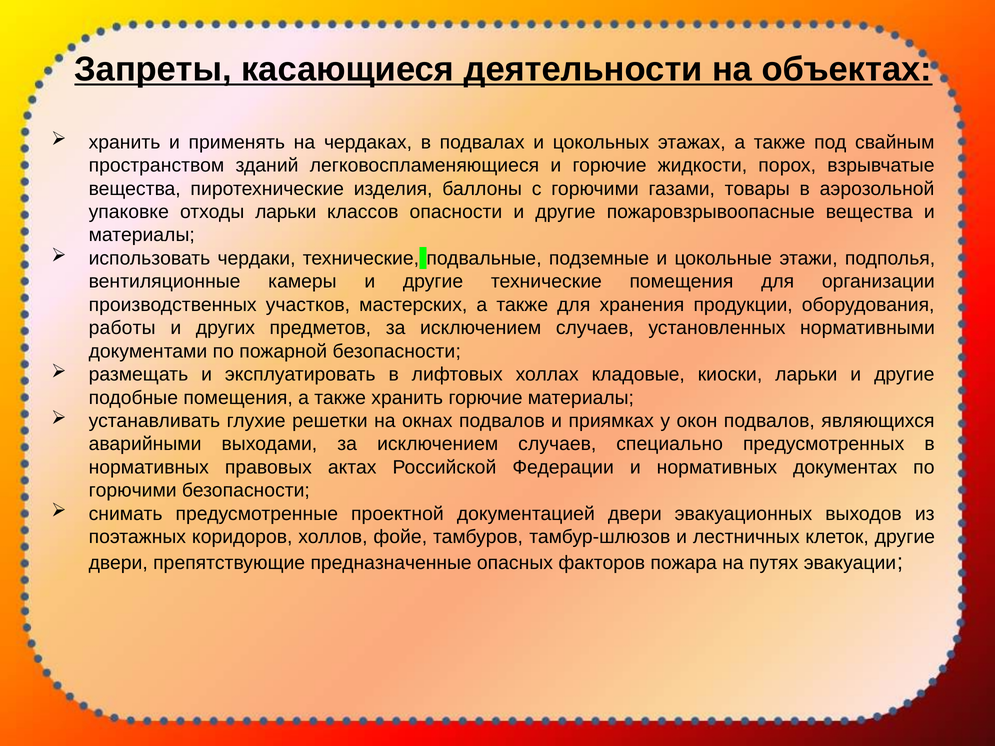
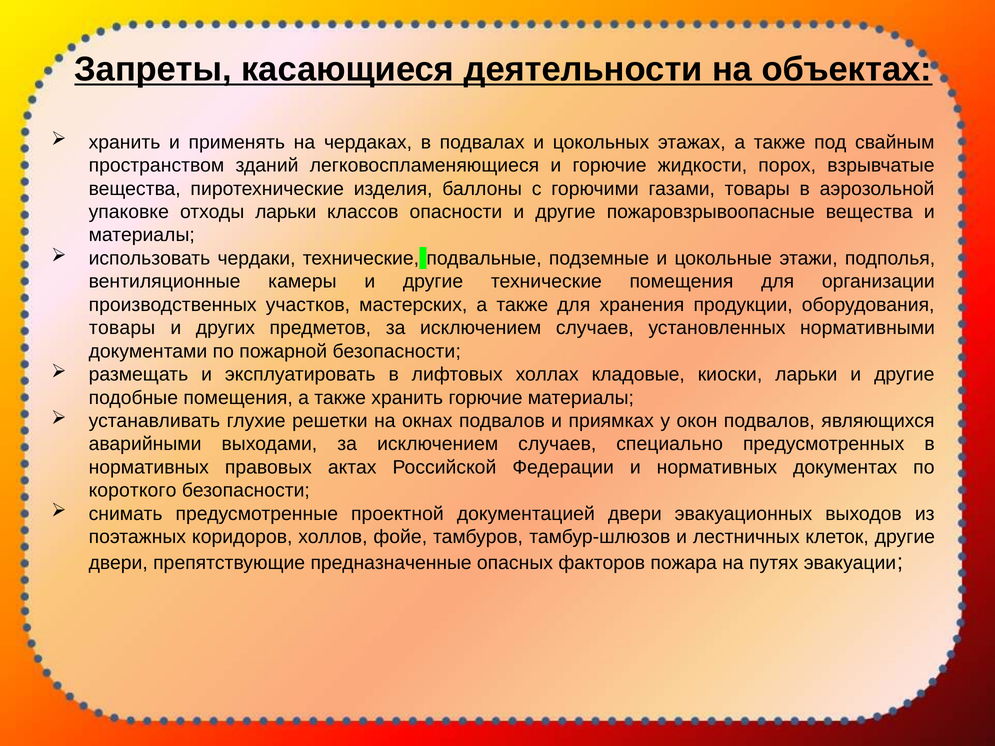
работы: работы -> товары (122, 328)
горючими: горючими -> короткого (133, 491)
